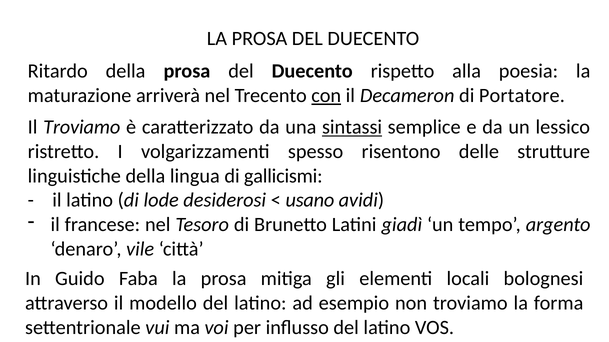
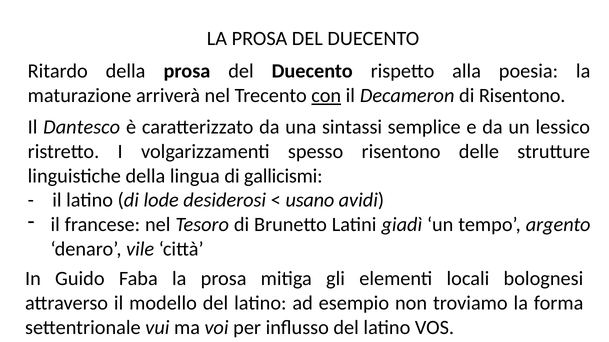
di Portatore: Portatore -> Risentono (522, 96)
Il Troviamo: Troviamo -> Dantesco (82, 128)
sintassi underline: present -> none (352, 128)
